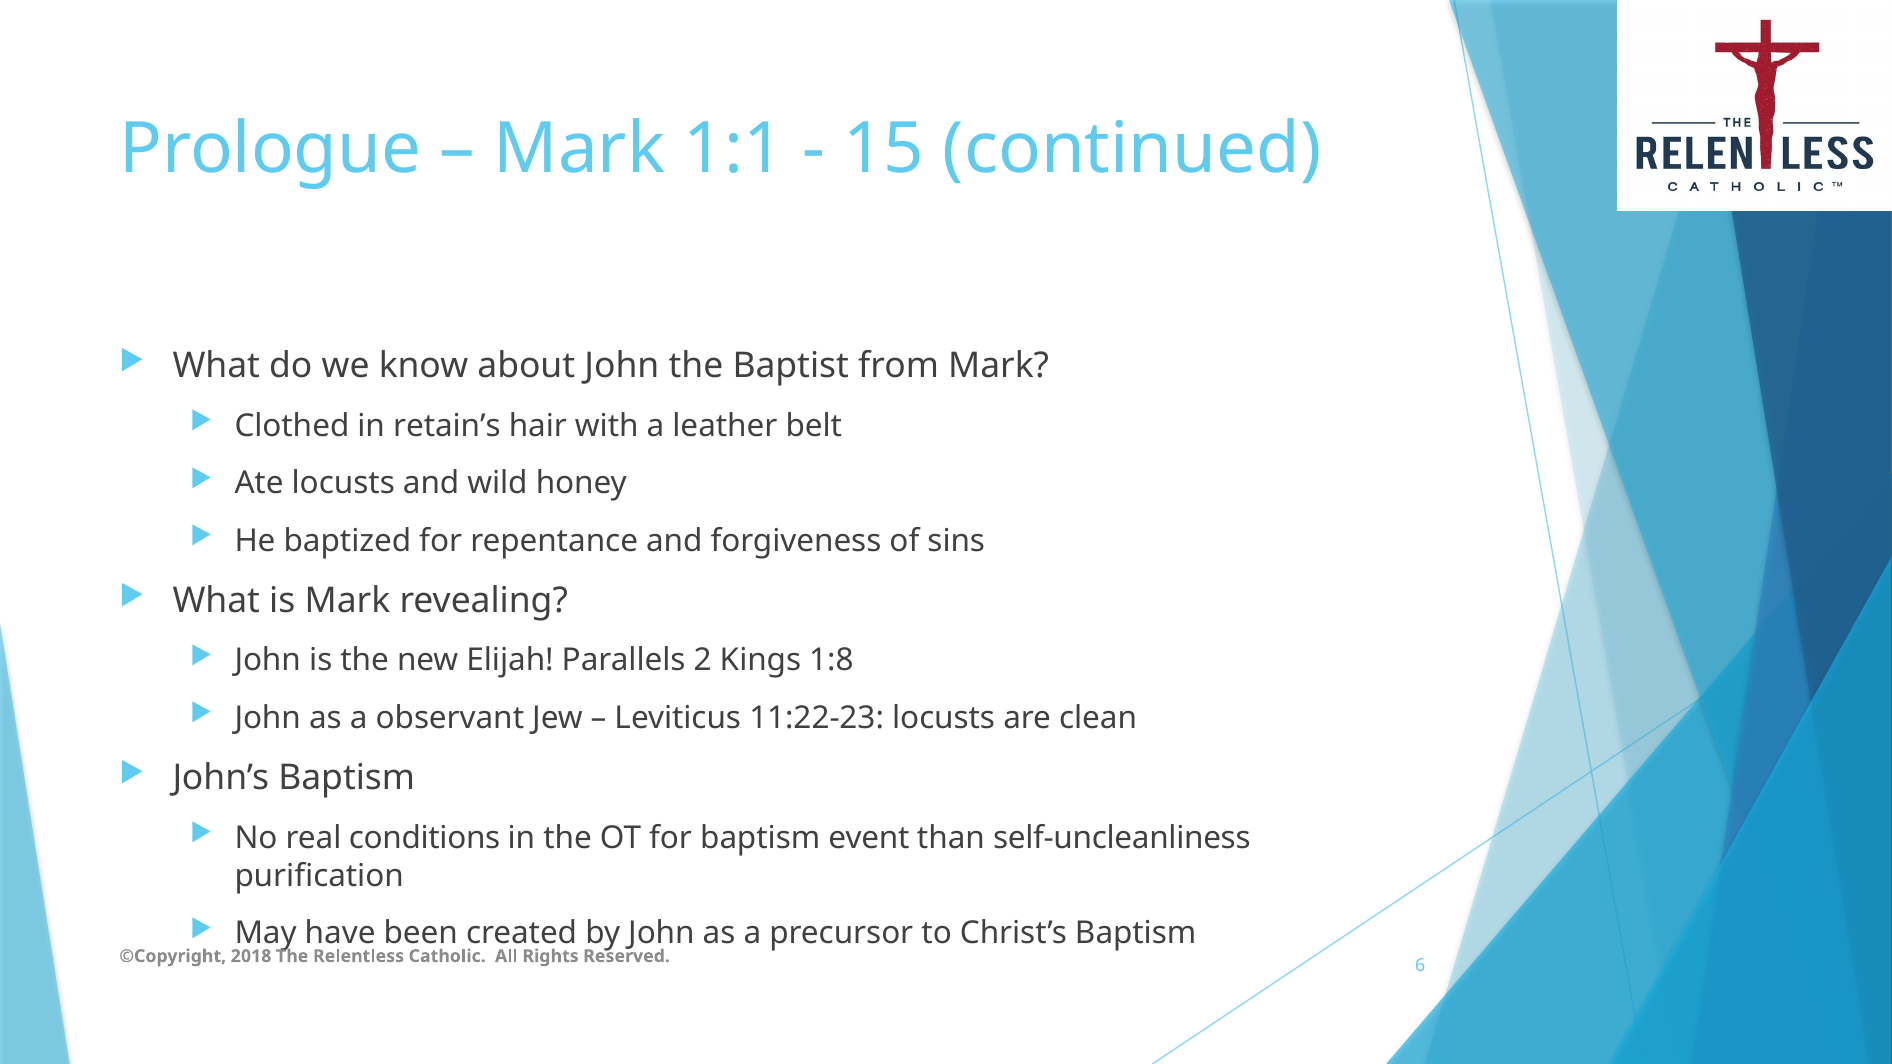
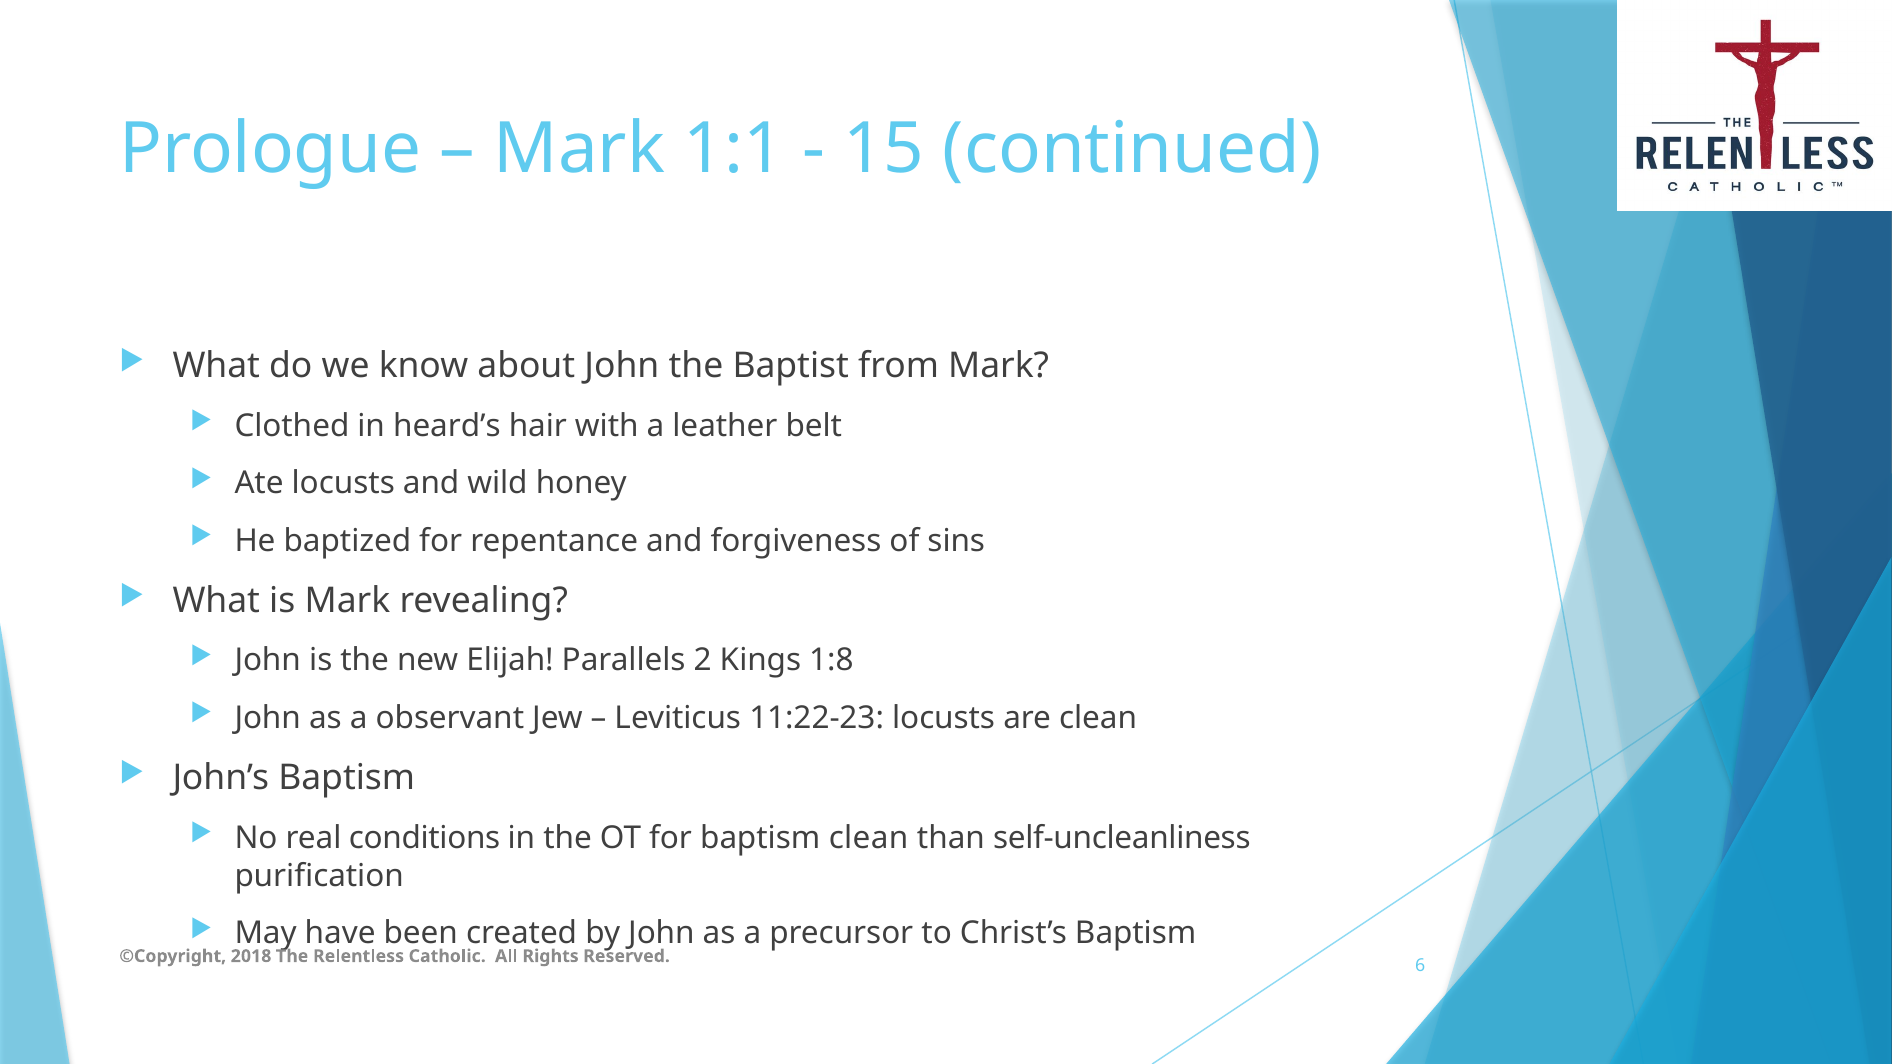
retain’s: retain’s -> heard’s (447, 426)
baptism event: event -> clean (869, 838)
